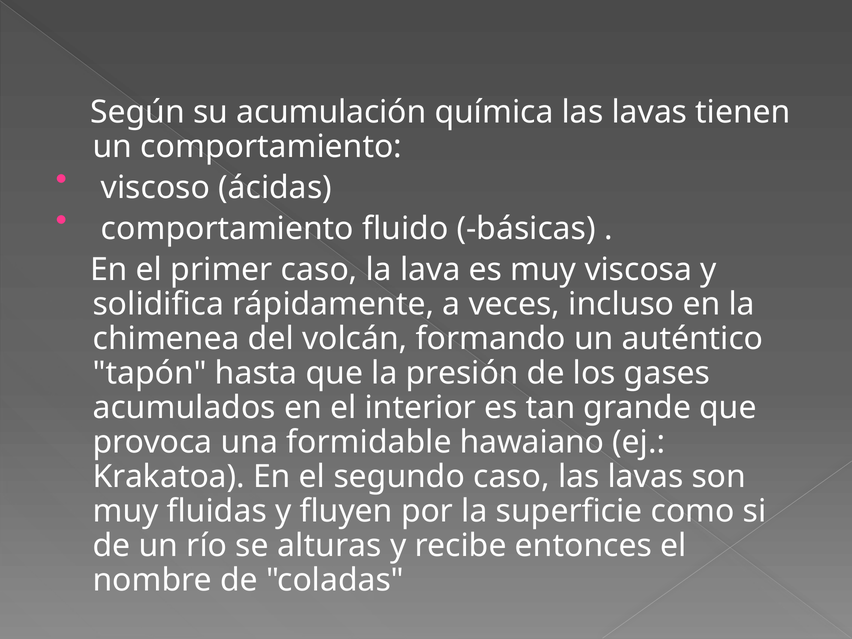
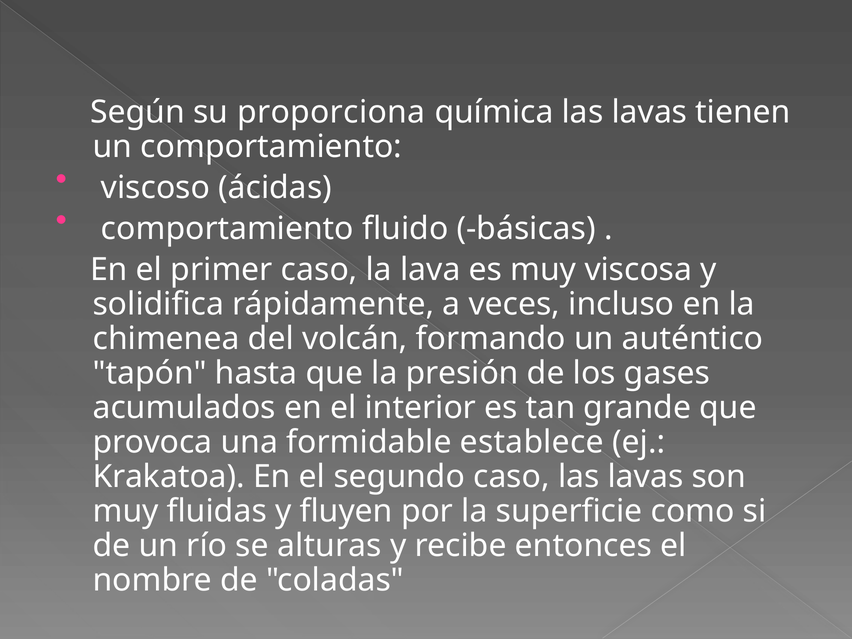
acumulación: acumulación -> proporciona (331, 112)
hawaiano: hawaiano -> establece (532, 442)
